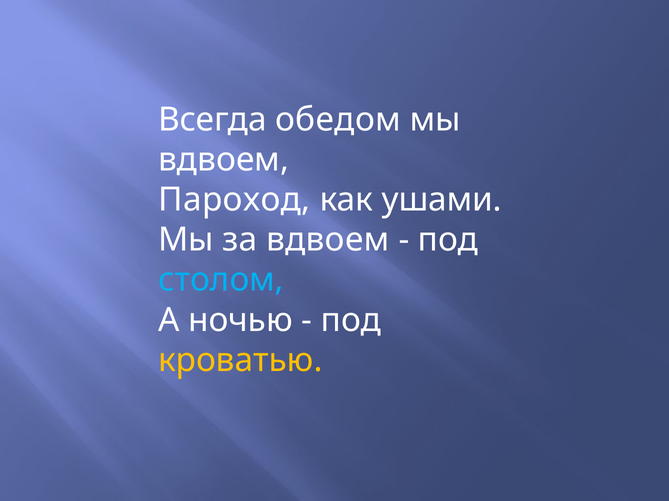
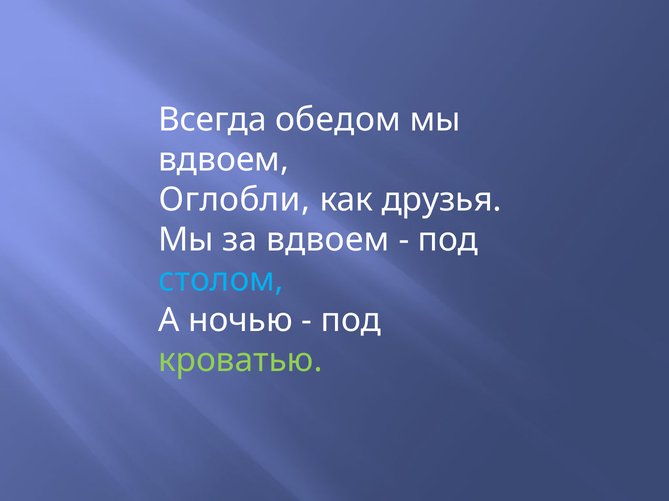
Пароход: Пароход -> Оглобли (234, 200)
ушами: ушами -> друзья (442, 200)
кроватью colour: yellow -> light green (240, 361)
